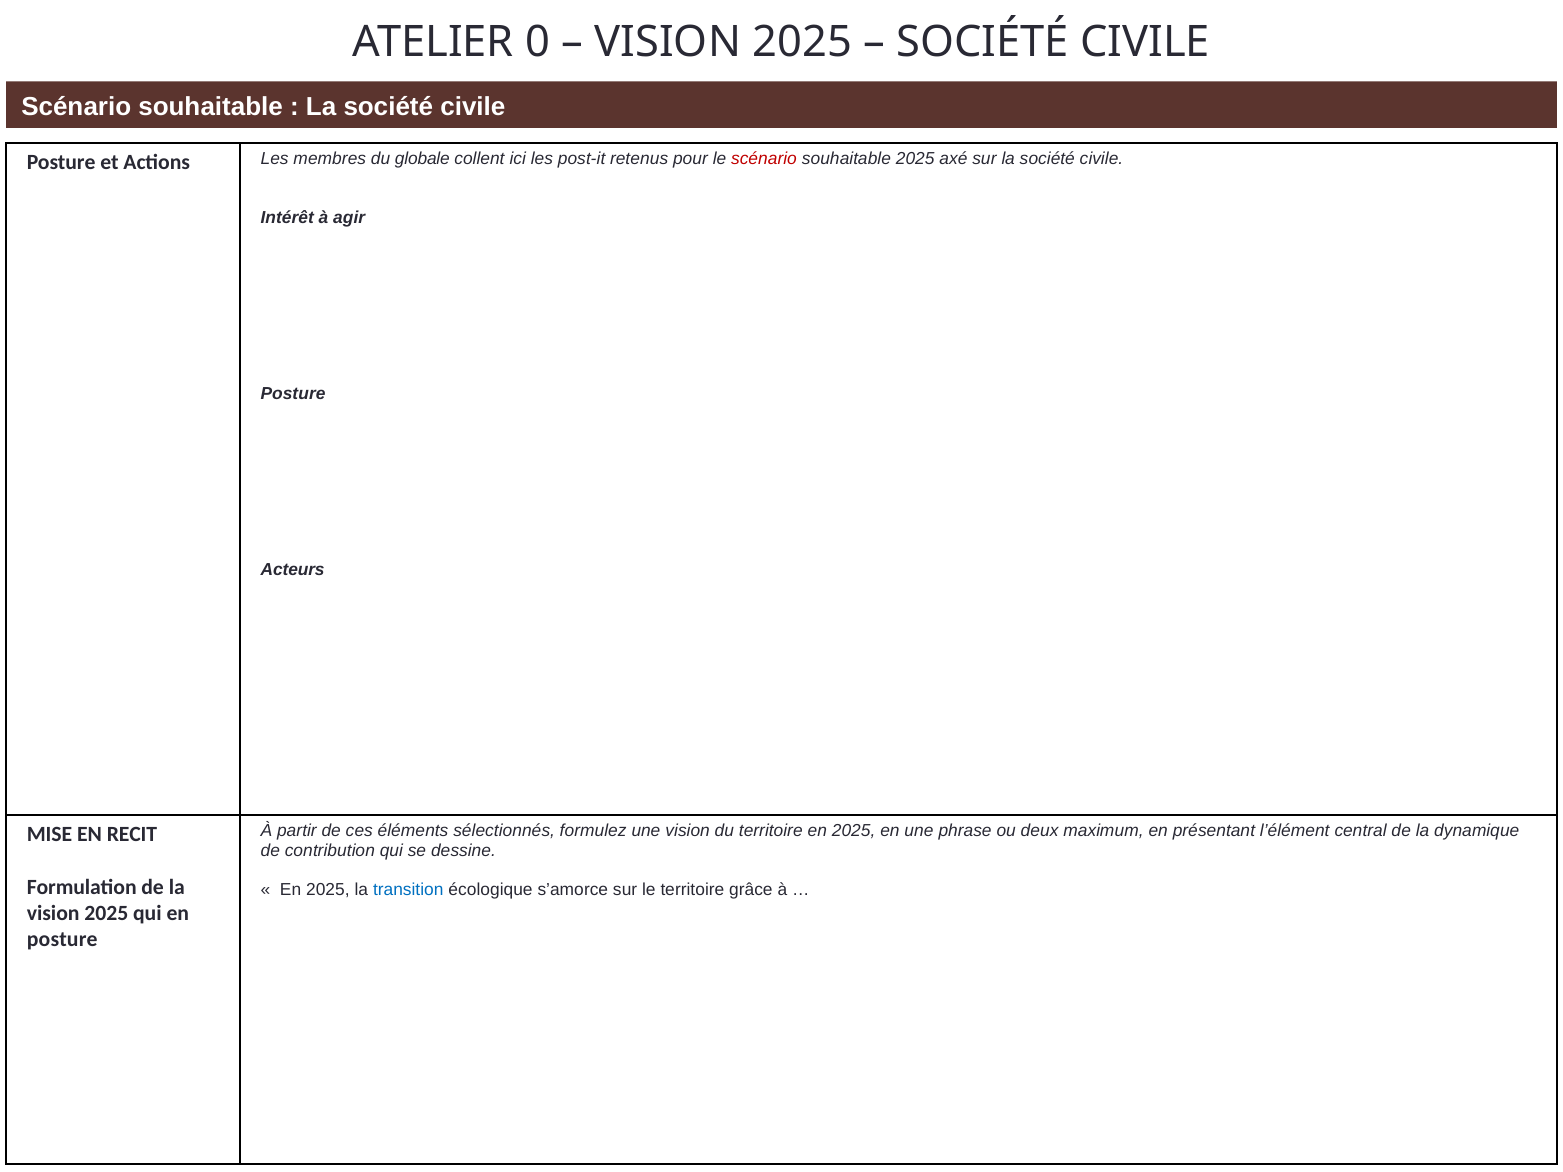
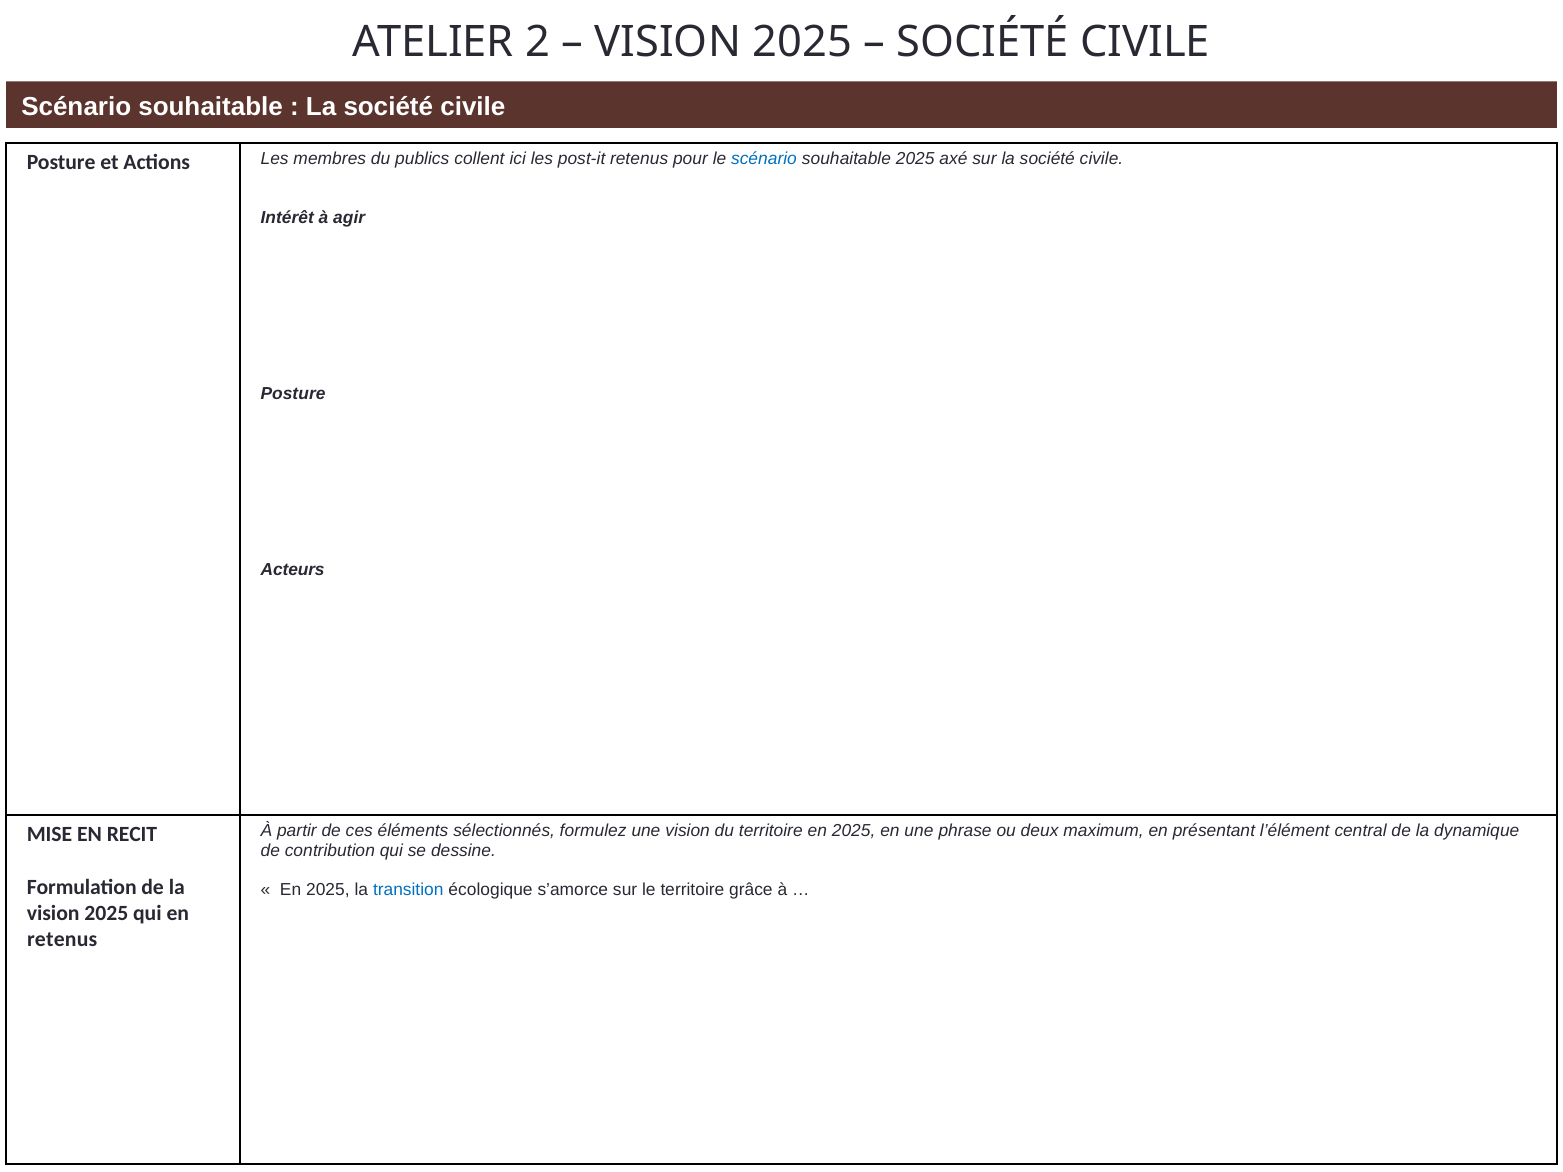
0: 0 -> 2 (538, 42)
globale: globale -> publics (422, 159)
scénario colour: red -> blue (764, 159)
posture: posture -> retenus (62, 940)
